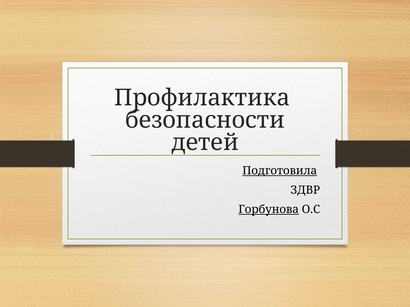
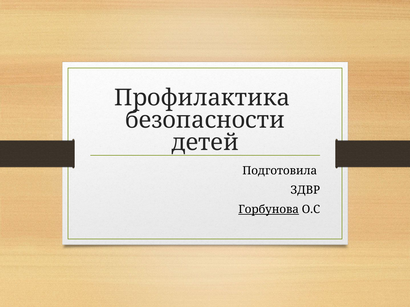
Подготовила underline: present -> none (280, 171)
